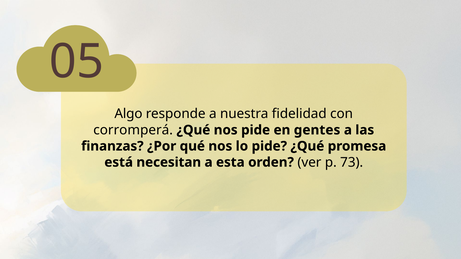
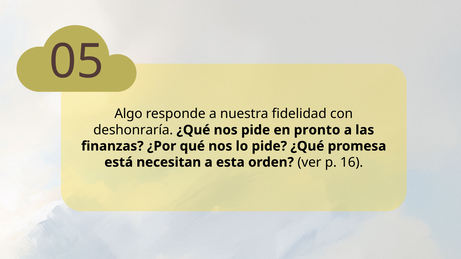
corromperá: corromperá -> deshonraría (133, 130)
gentes: gentes -> pronto (317, 130)
73: 73 -> 16 (352, 162)
